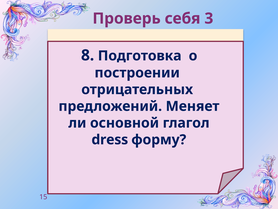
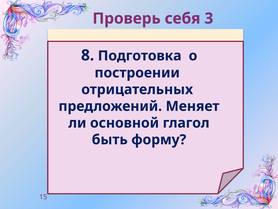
dress: dress -> быть (110, 139)
